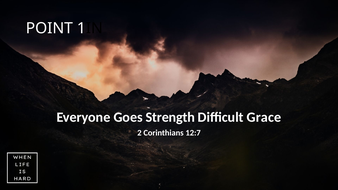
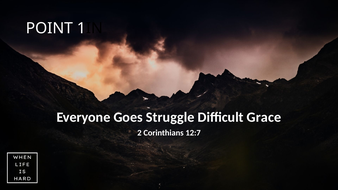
Strength: Strength -> Struggle (170, 117)
